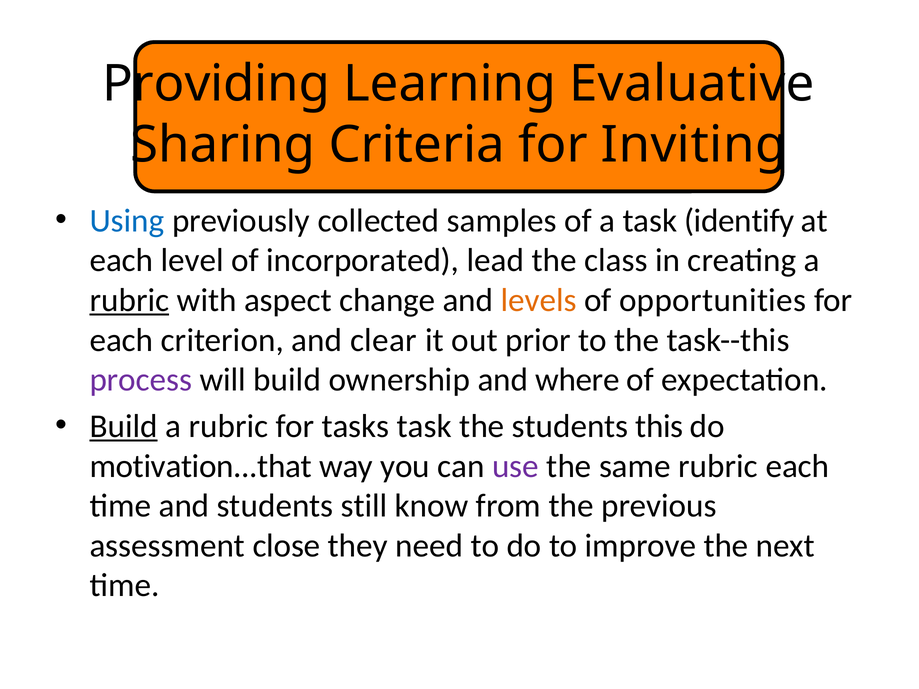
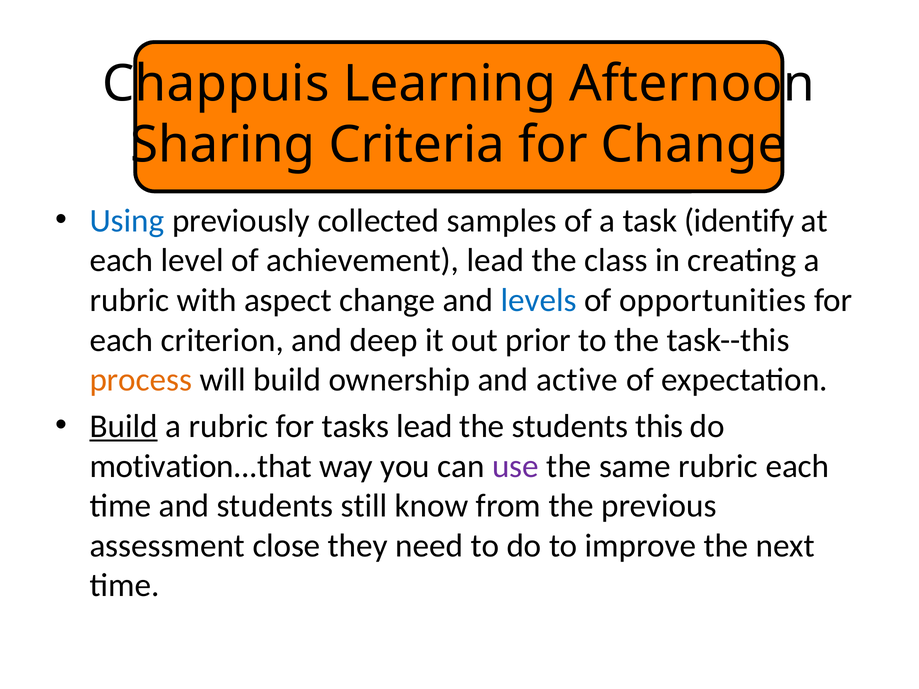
Providing: Providing -> Chappuis (216, 84)
Evaluative: Evaluative -> Afternoon (692, 84)
for Inviting: Inviting -> Change (694, 145)
incorporated: incorporated -> achievement (363, 261)
rubric underline: present -> none (129, 300)
levels colour: orange -> blue (539, 300)
clear: clear -> deep (384, 340)
process colour: purple -> orange (141, 380)
where: where -> active (577, 380)
tasks task: task -> lead (424, 426)
